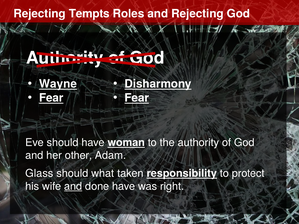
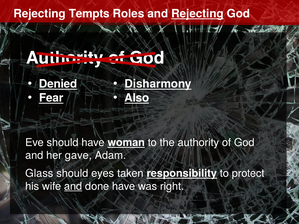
Rejecting underline: none -> present (197, 14)
Wayne: Wayne -> Denied (58, 84)
Fear: Fear -> Also (137, 98)
other: other -> gave (78, 156)
what: what -> eyes (103, 174)
